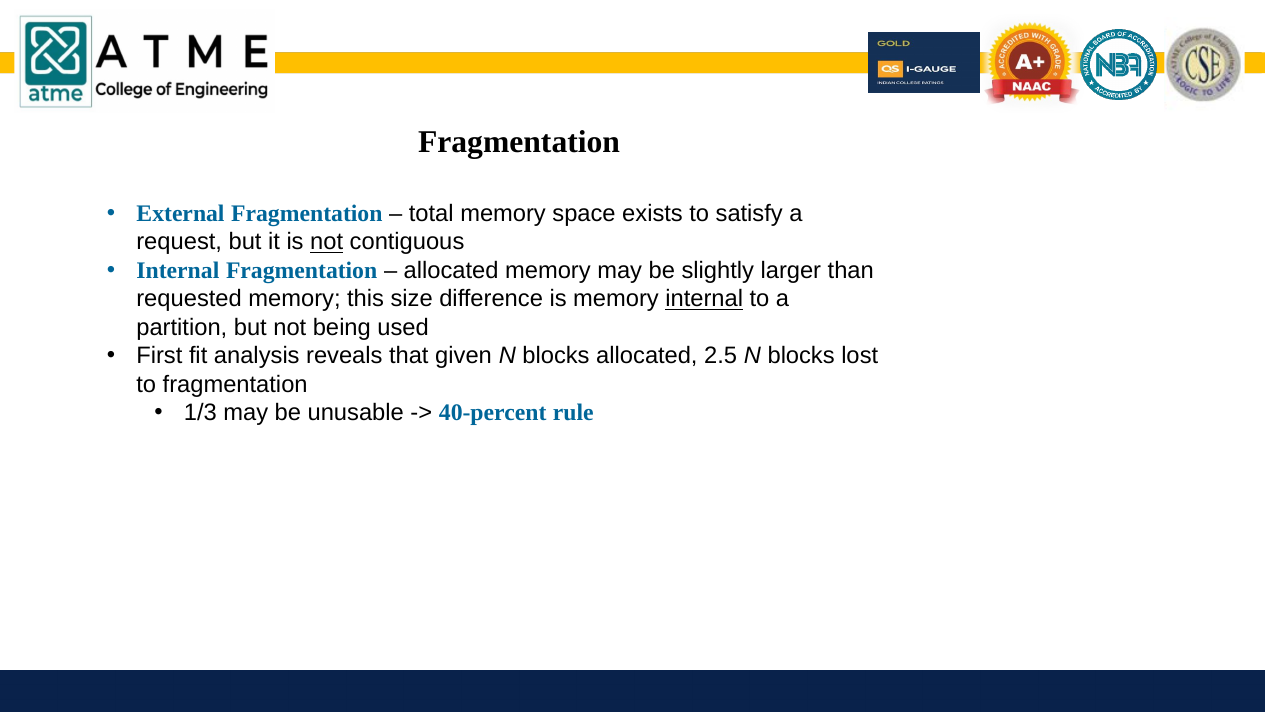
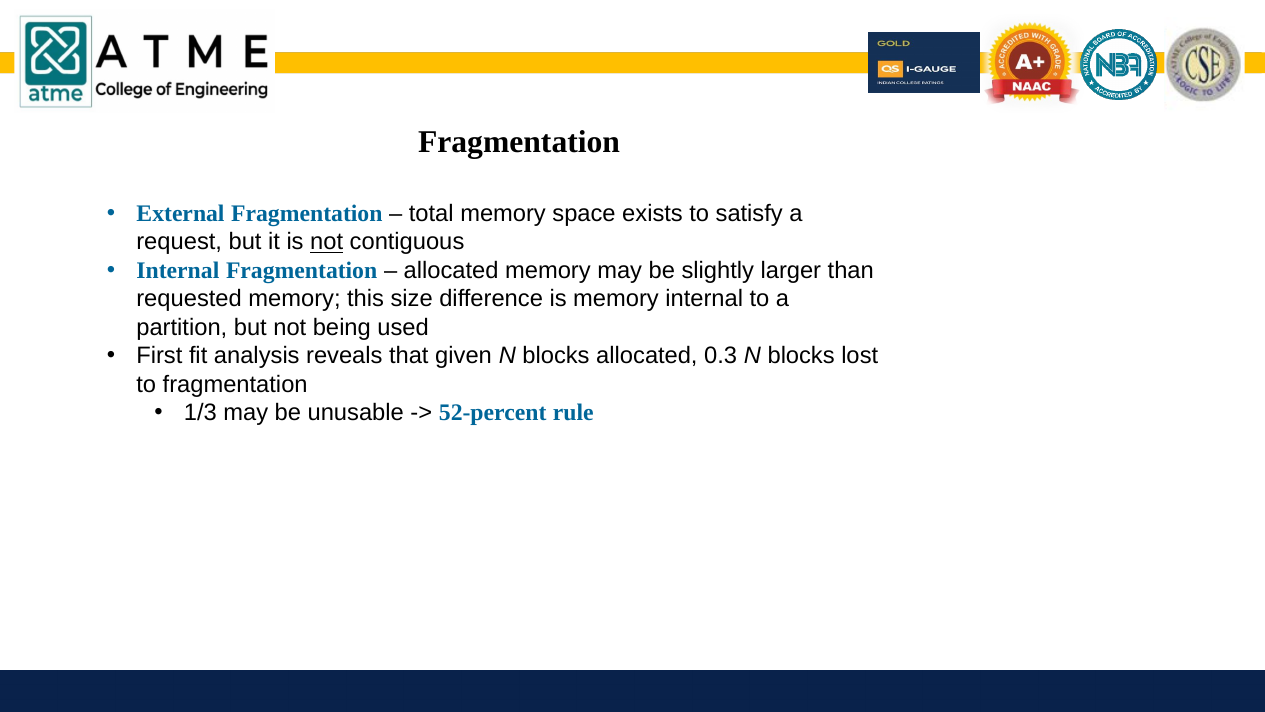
internal underline: present -> none (704, 299)
2.5: 2.5 -> 0.3 (721, 356)
40-percent: 40-percent -> 52-percent (493, 413)
